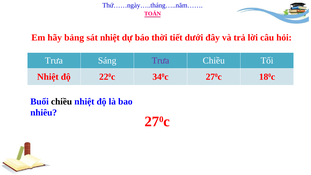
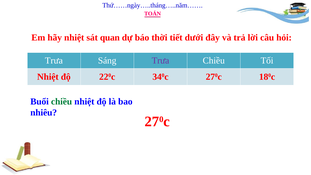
hãy bảng: bảng -> nhiệt (74, 38)
sát nhiệt: nhiệt -> quan (110, 38)
chiều colour: black -> green (62, 101)
